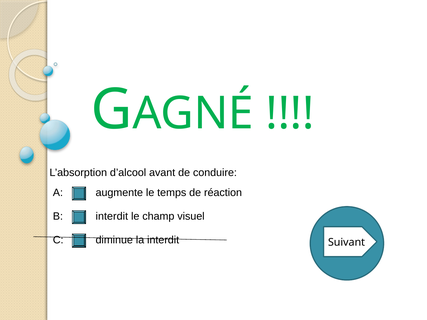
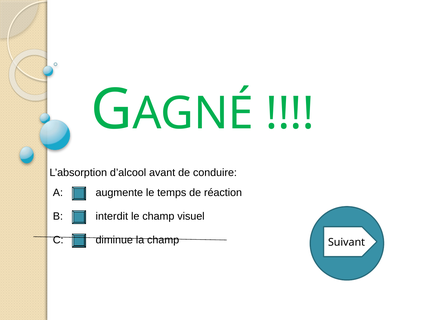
la interdit: interdit -> champ (163, 240)
